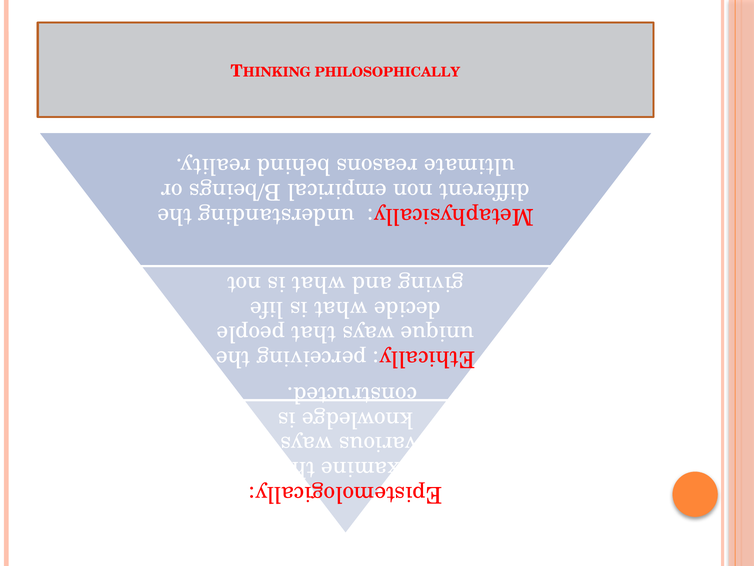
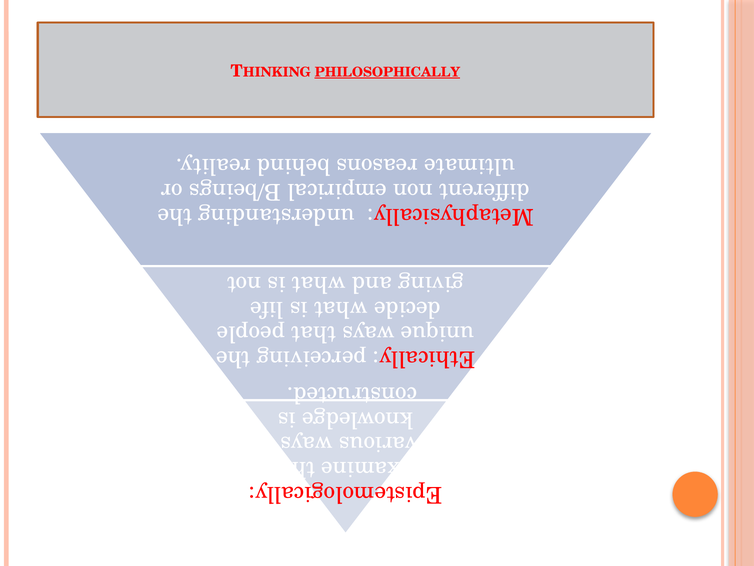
PHILOSOPHICALLY underline: none -> present (387, 72)
